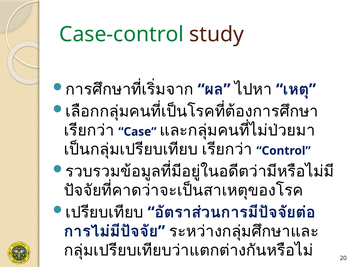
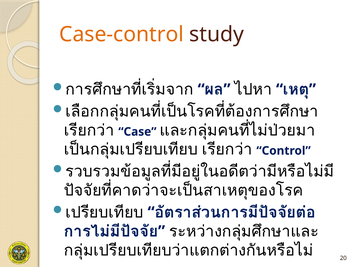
Case-control colour: green -> orange (121, 34)
